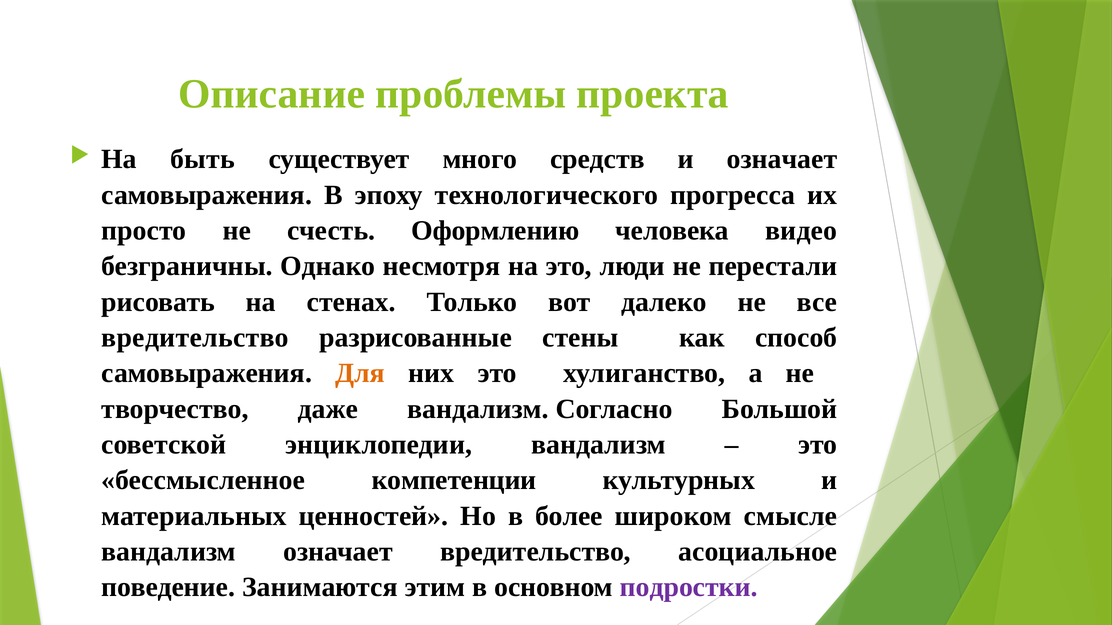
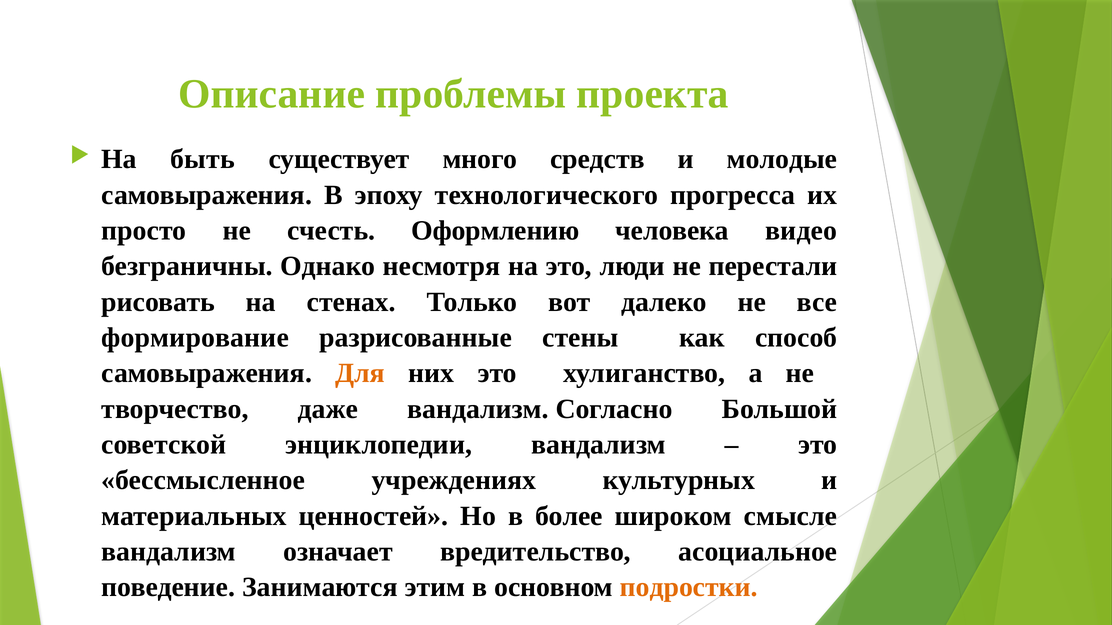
и означает: означает -> молодые (782, 159)
вредительство: вредительство -> формирование (195, 338)
компетенции: компетенции -> учреждениях (454, 481)
подростки colour: purple -> orange (689, 588)
